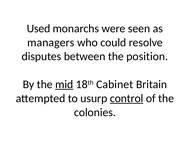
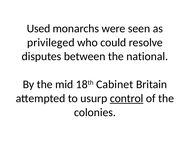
managers: managers -> privileged (51, 42)
position: position -> national (147, 56)
mid underline: present -> none (64, 84)
